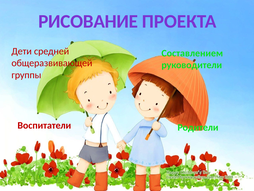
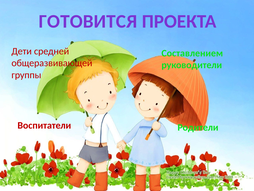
РИСОВАНИЕ: РИСОВАНИЕ -> ГОТОВИТСЯ (88, 21)
